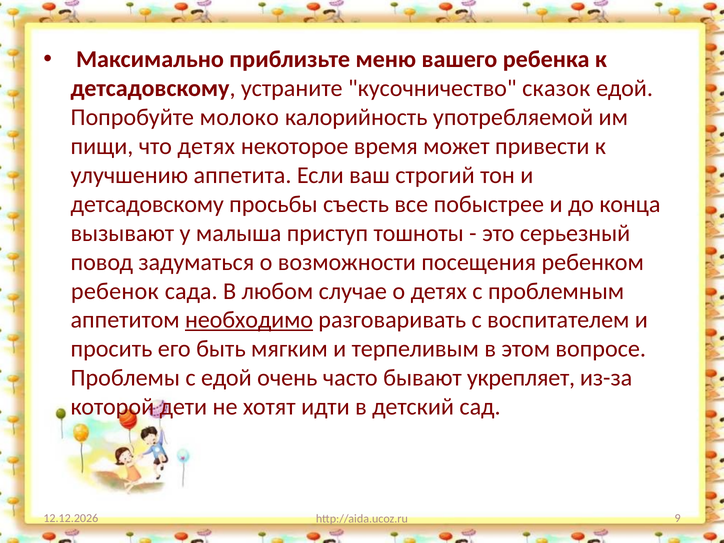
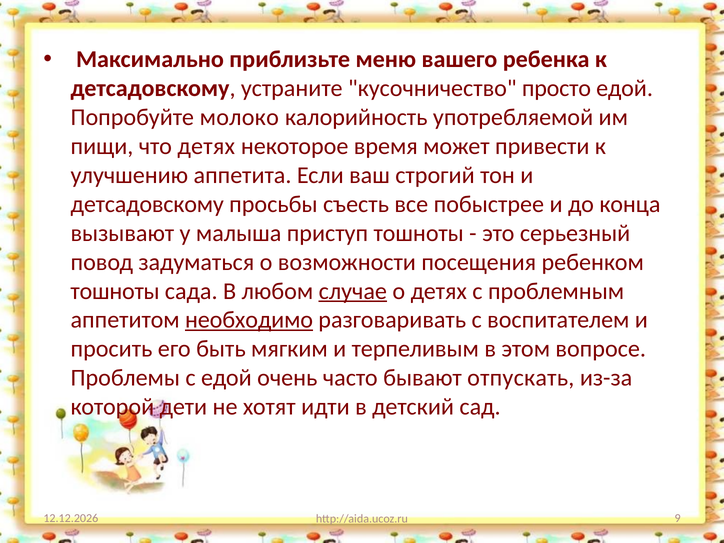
сказок: сказок -> просто (557, 88)
ребенок: ребенок -> тошноты (115, 291)
случае underline: none -> present (353, 291)
укрепляет: укрепляет -> отпускать (521, 378)
